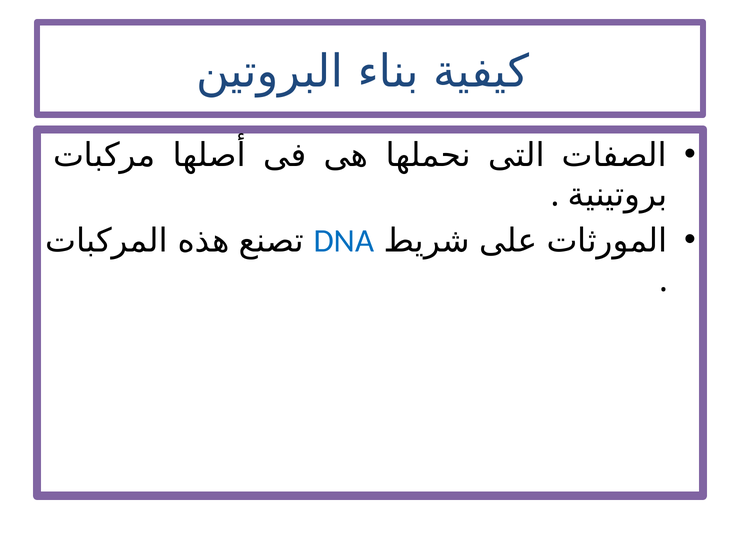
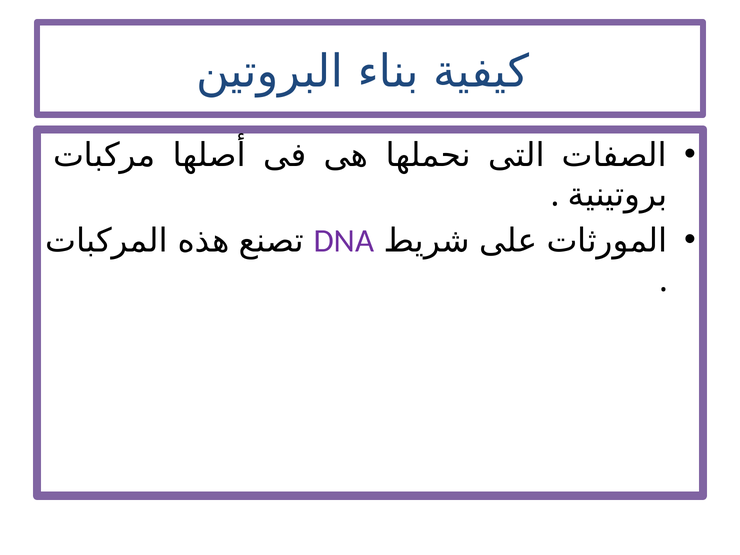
DNA colour: blue -> purple (344, 241)
